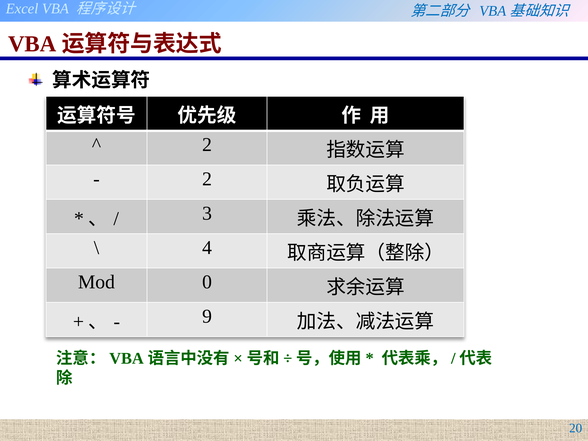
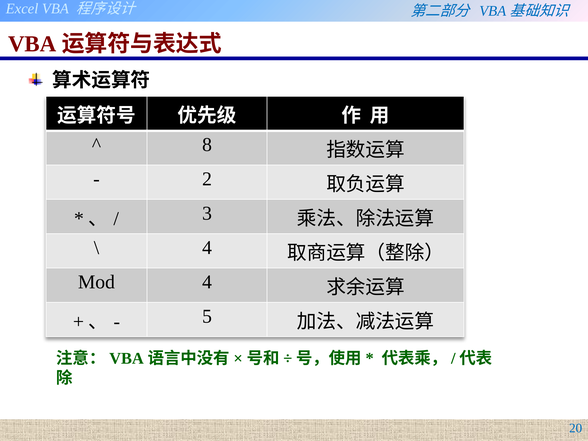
2: 2 -> 8 (207, 145)
Mod 0: 0 -> 4 (207, 282)
9: 9 -> 5 (207, 316)
